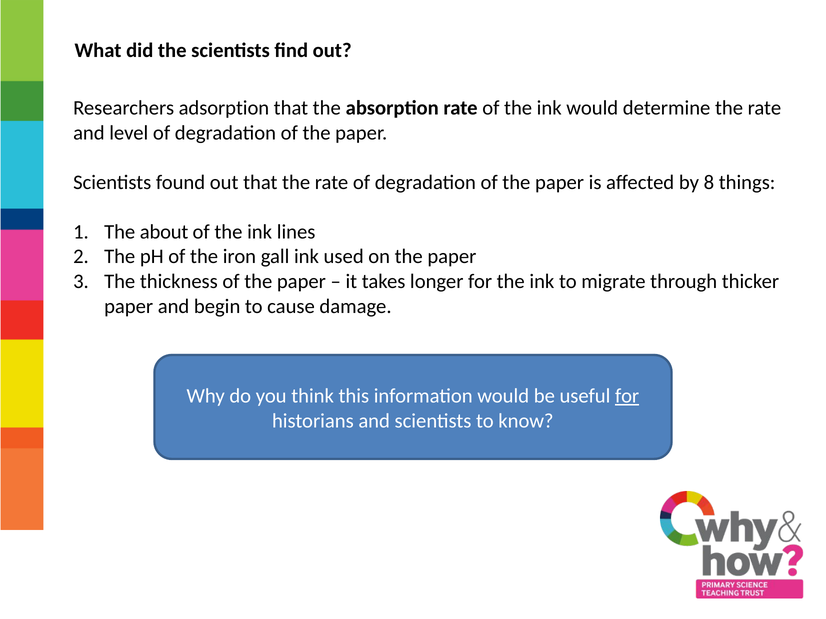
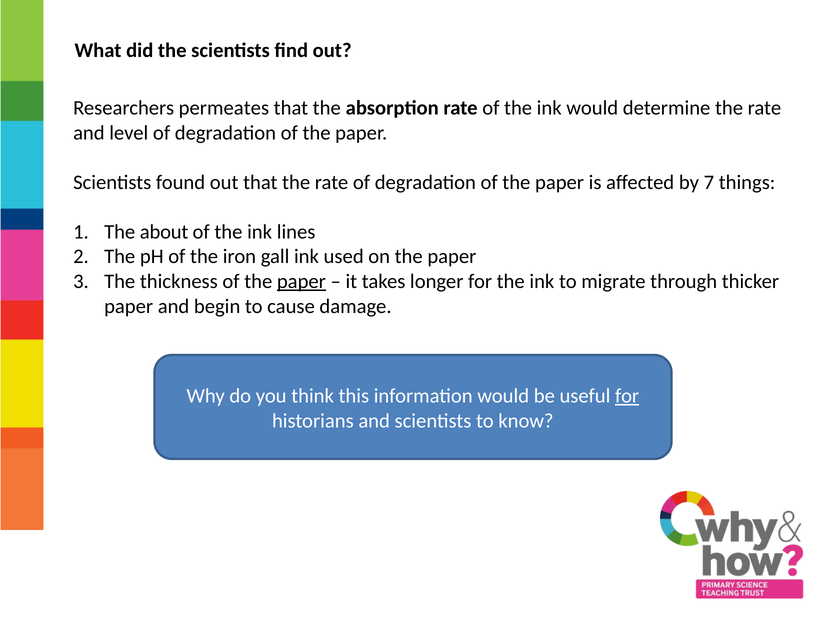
adsorption: adsorption -> permeates (224, 108)
8: 8 -> 7 (709, 183)
paper underline: none -> present (301, 282)
